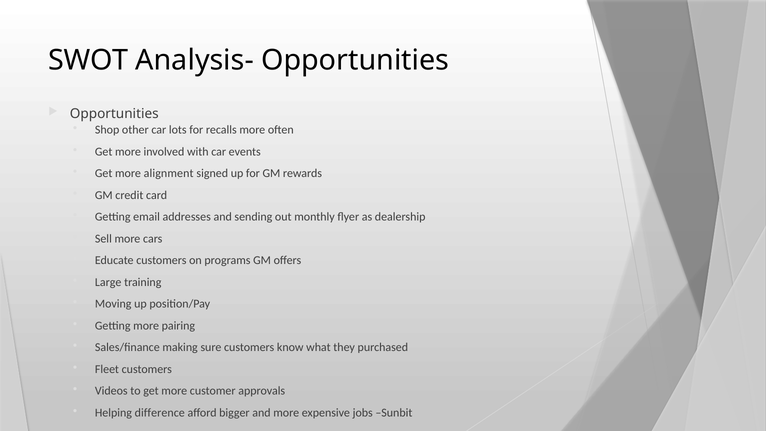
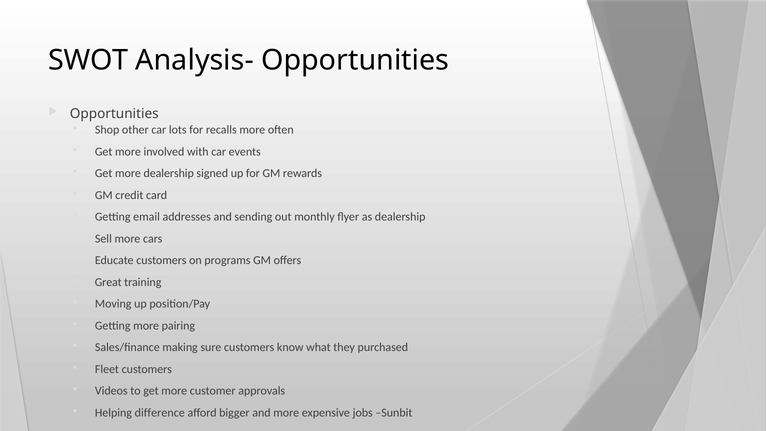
more alignment: alignment -> dealership (169, 173)
Large: Large -> Great (108, 282)
